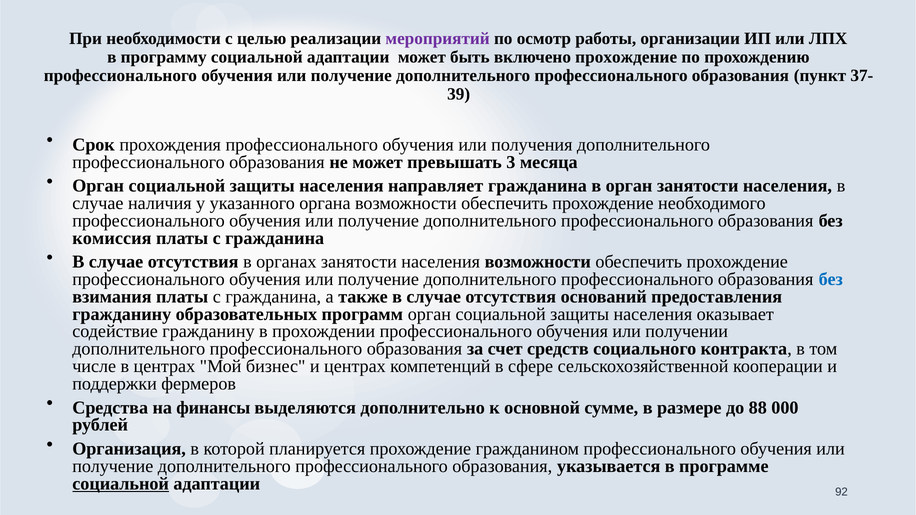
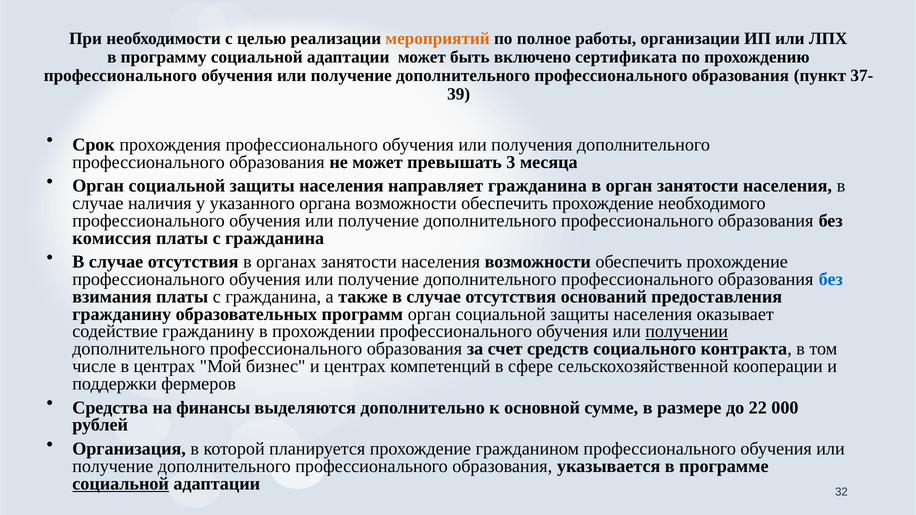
мероприятий colour: purple -> orange (438, 39)
осмотр: осмотр -> полное (544, 39)
включено прохождение: прохождение -> сертификата (626, 57)
получении underline: none -> present (687, 332)
88: 88 -> 22 (758, 408)
92: 92 -> 32 (841, 492)
